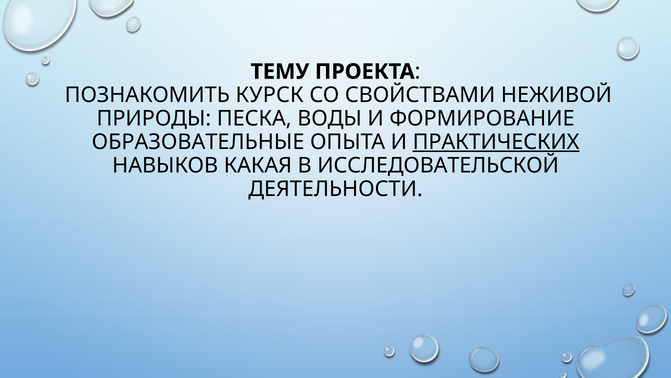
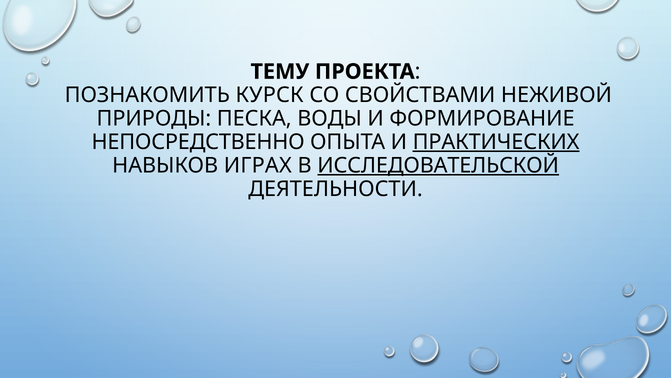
ОБРАЗОВАТЕЛЬНЫЕ: ОБРАЗОВАТЕЛЬНЫЕ -> НЕПОСРЕДСТВЕННО (198, 142)
КАКАЯ: КАКАЯ -> ИГРАХ (258, 165)
ИССЛЕДОВАТЕЛЬСКОЙ underline: none -> present (438, 165)
